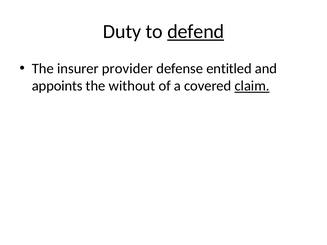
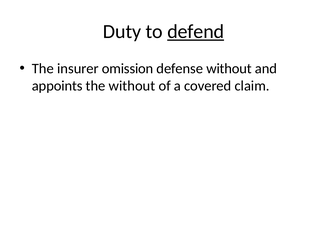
provider: provider -> omission (128, 69)
defense entitled: entitled -> without (229, 69)
claim underline: present -> none (252, 86)
